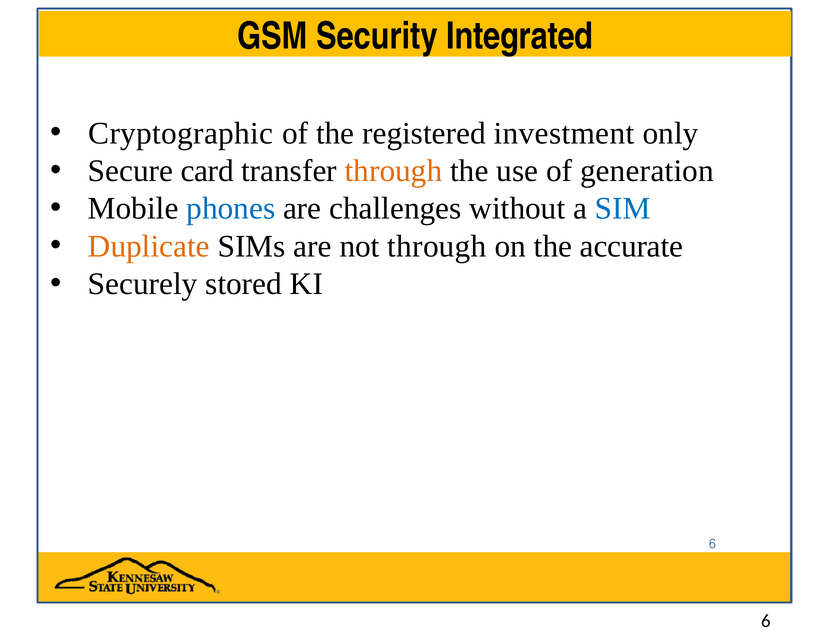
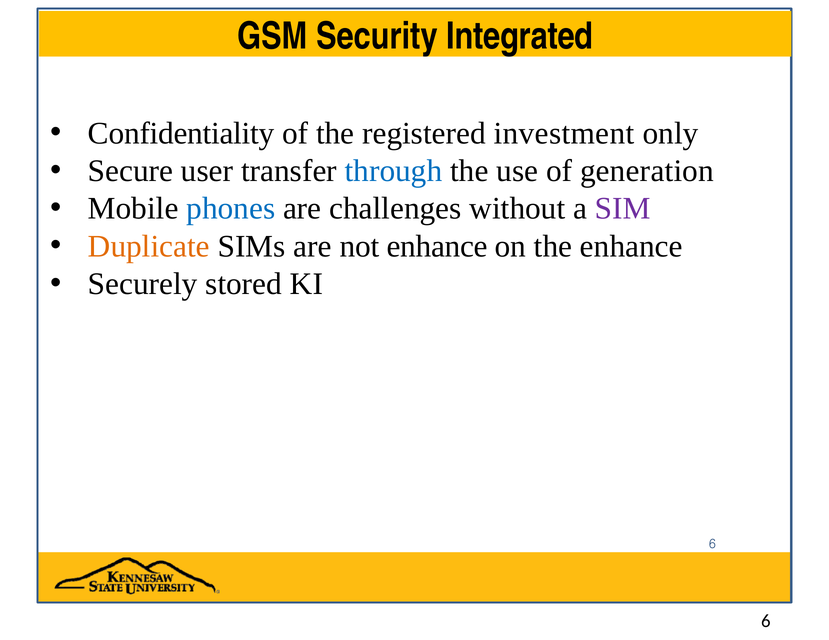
Cryptographic: Cryptographic -> Confidentiality (181, 133)
card: card -> user (207, 171)
through colour: orange -> blue (394, 171)
SIM colour: blue -> purple (623, 209)
not through: through -> enhance (437, 246)
the accurate: accurate -> enhance (631, 246)
